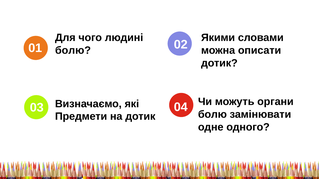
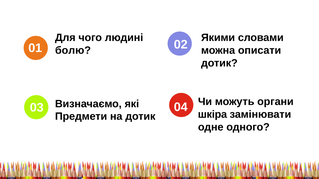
болю: болю -> шкіра (212, 115)
